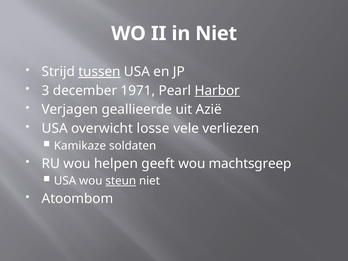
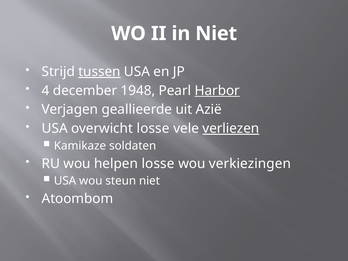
3: 3 -> 4 (46, 91)
1971: 1971 -> 1948 (138, 91)
verliezen underline: none -> present (231, 128)
helpen geeft: geeft -> losse (158, 164)
machtsgreep: machtsgreep -> verkiezingen (250, 164)
steun underline: present -> none (121, 181)
